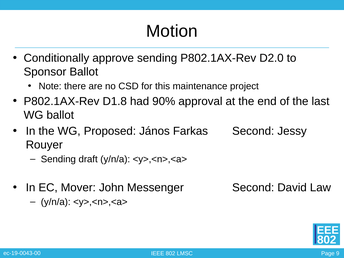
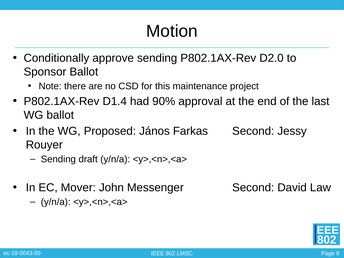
D1.8: D1.8 -> D1.4 (115, 101)
